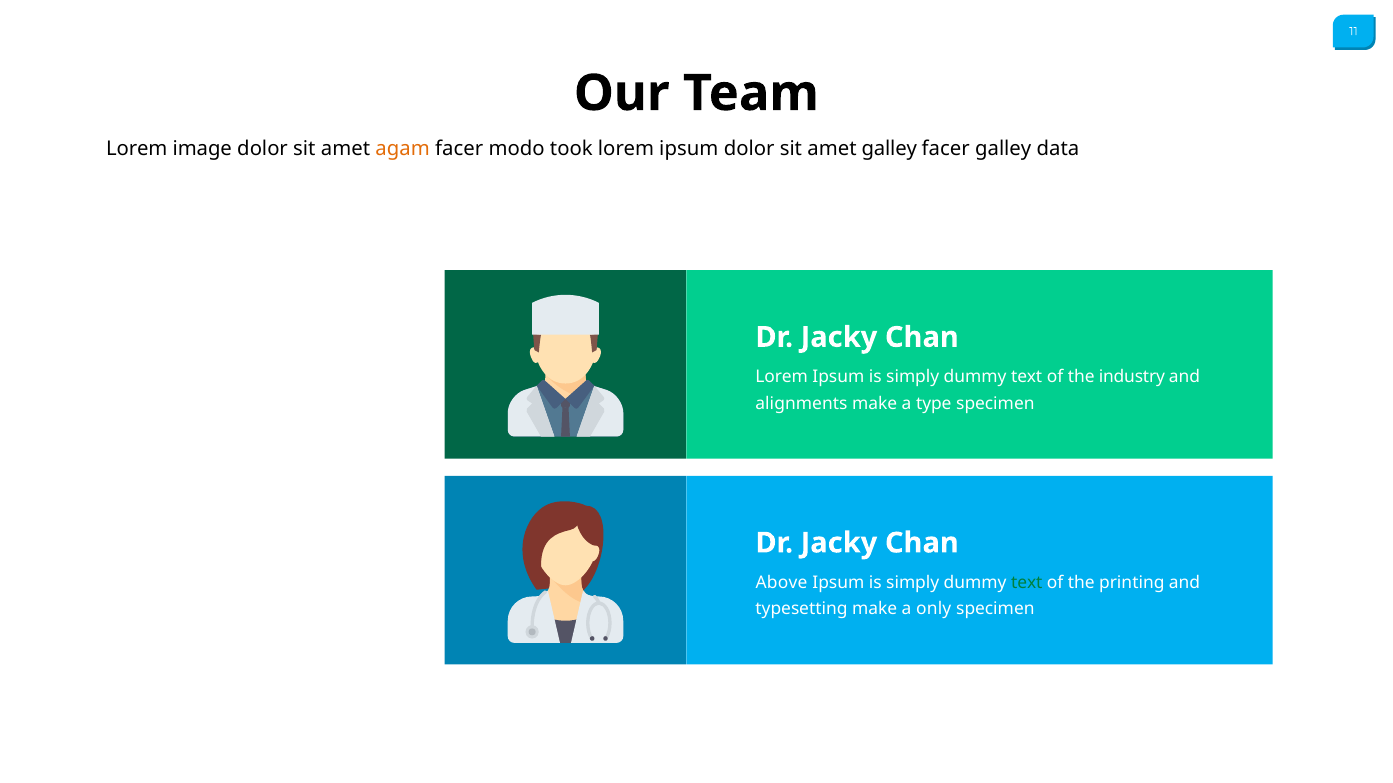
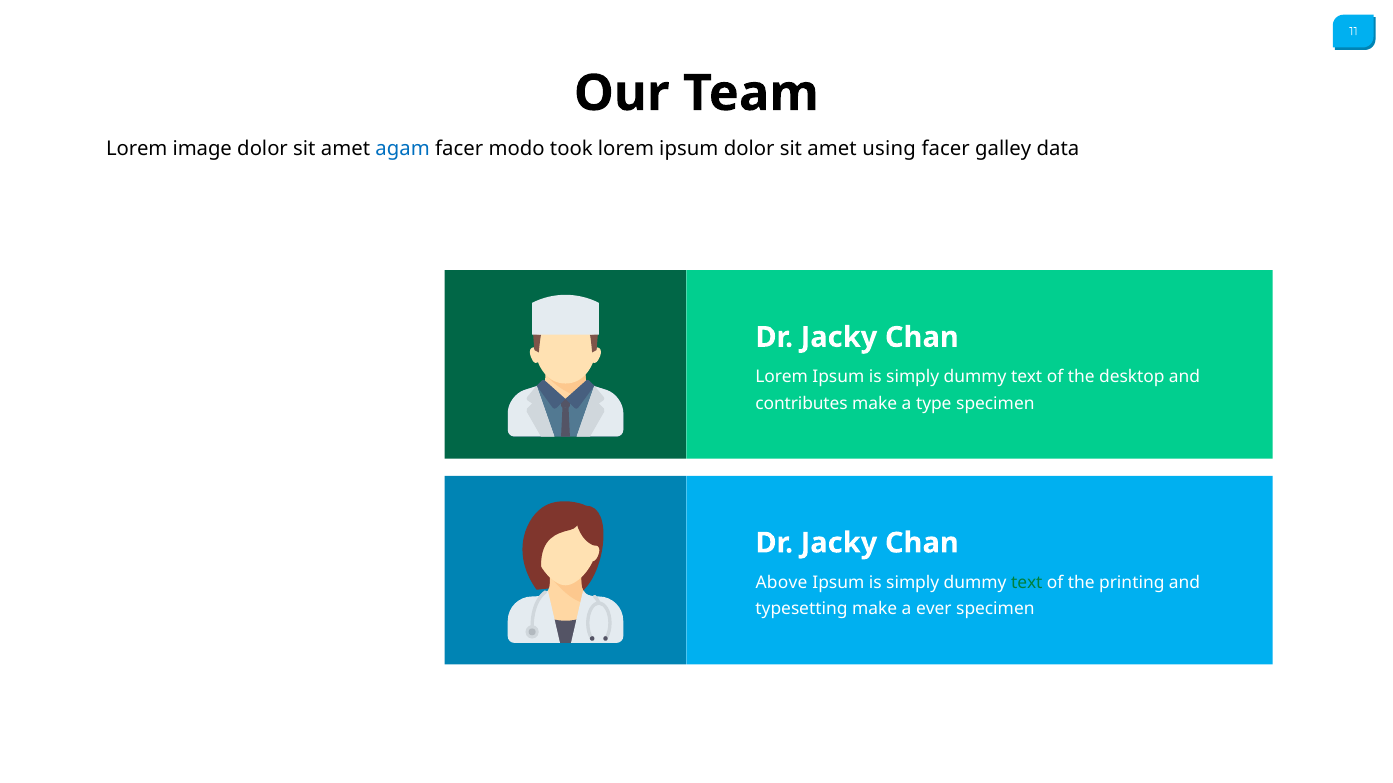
agam colour: orange -> blue (403, 148)
amet galley: galley -> using (889, 148)
industry: industry -> desktop (1132, 377)
alignments: alignments -> contributes (802, 404)
only: only -> ever (934, 609)
